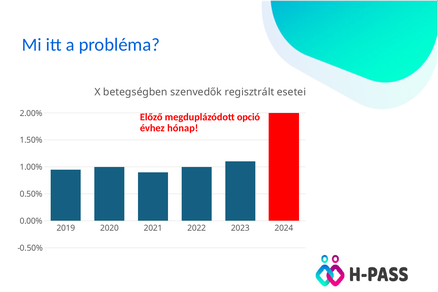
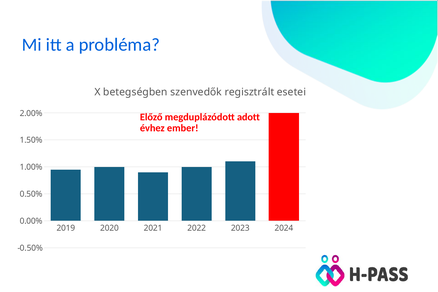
opció: opció -> adott (248, 117)
hónap: hónap -> ember (183, 128)
